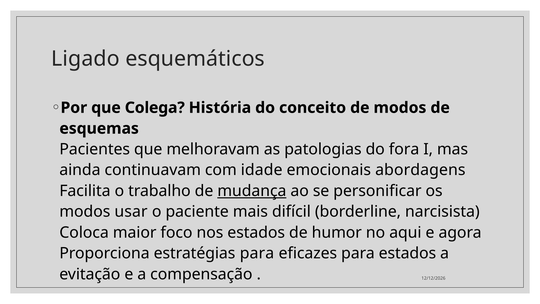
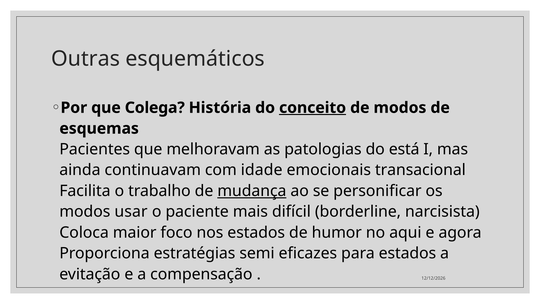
Ligado: Ligado -> Outras (86, 59)
conceito underline: none -> present (313, 108)
fora: fora -> está (404, 149)
abordagens: abordagens -> transacional (420, 170)
estratégias para: para -> semi (257, 253)
